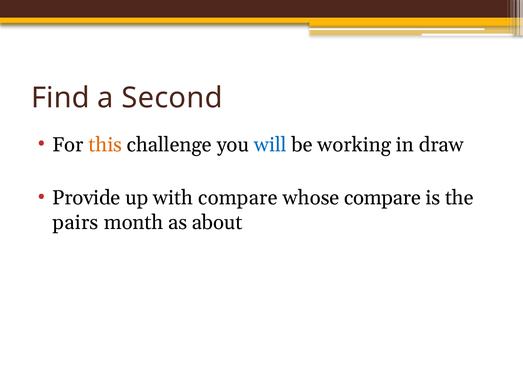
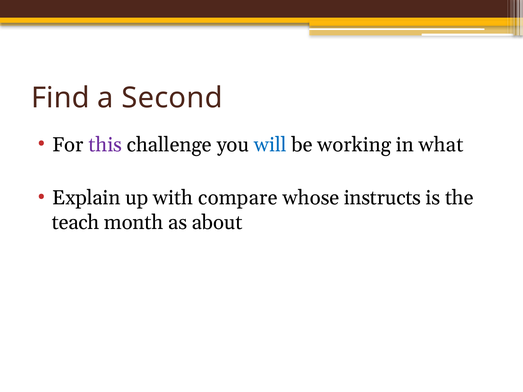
this colour: orange -> purple (105, 145)
draw: draw -> what (441, 145)
Provide: Provide -> Explain (86, 198)
whose compare: compare -> instructs (382, 198)
pairs: pairs -> teach (76, 222)
